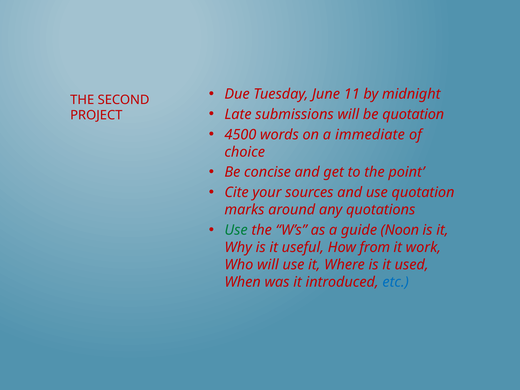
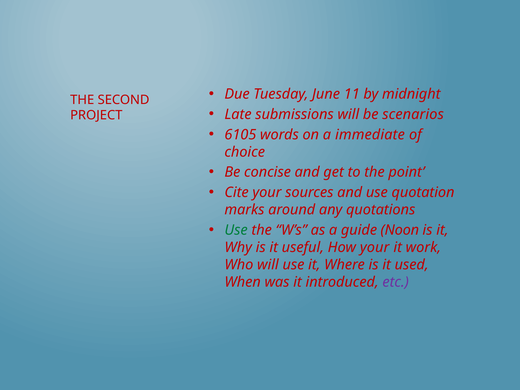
be quotation: quotation -> scenarios (413, 114)
4500: 4500 -> 6105 (240, 135)
How from: from -> your (375, 247)
etc colour: blue -> purple (396, 282)
